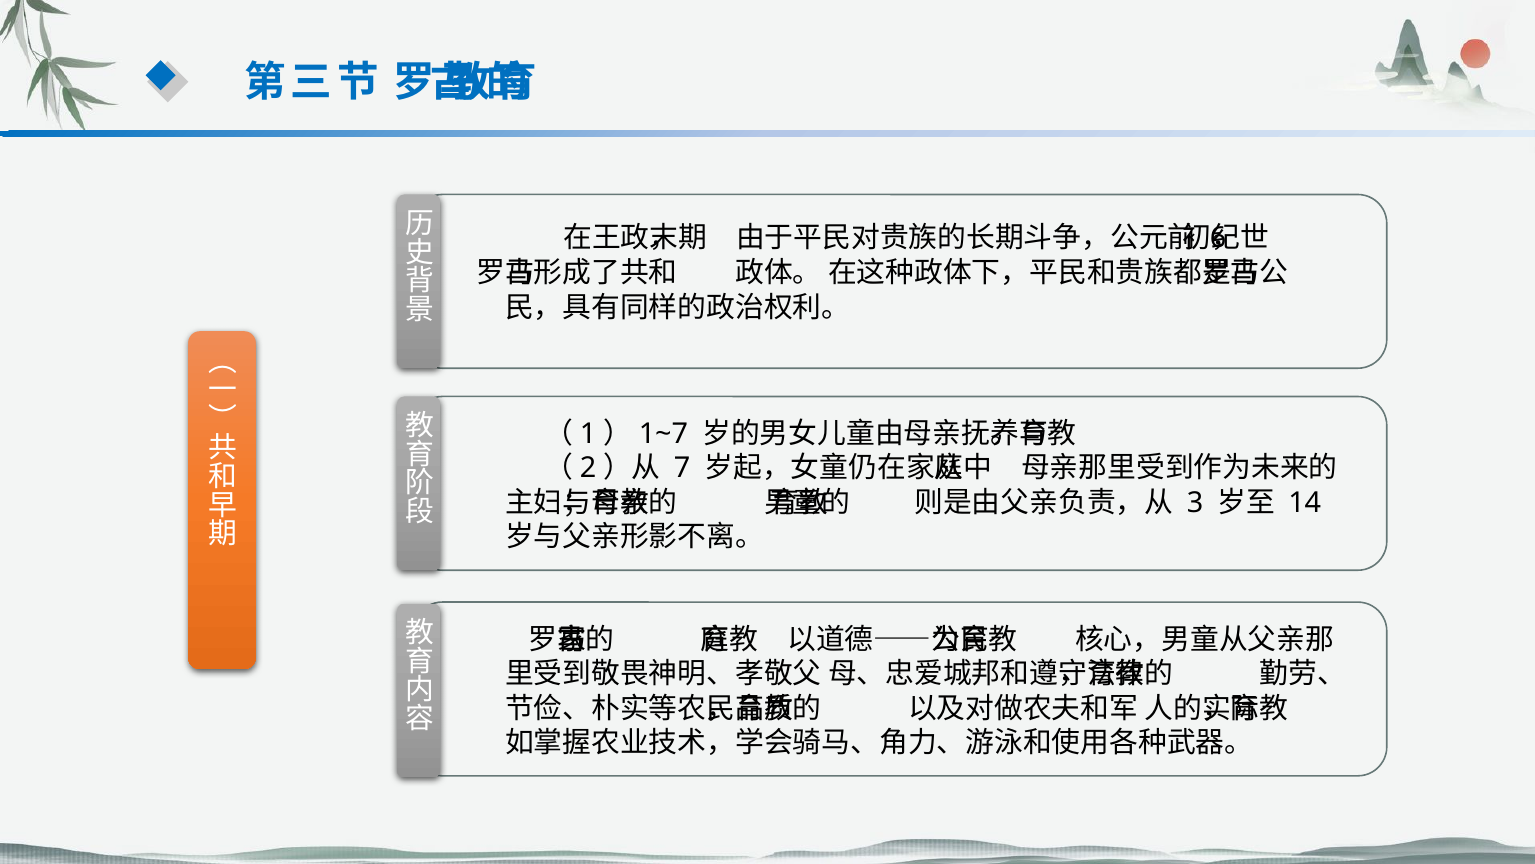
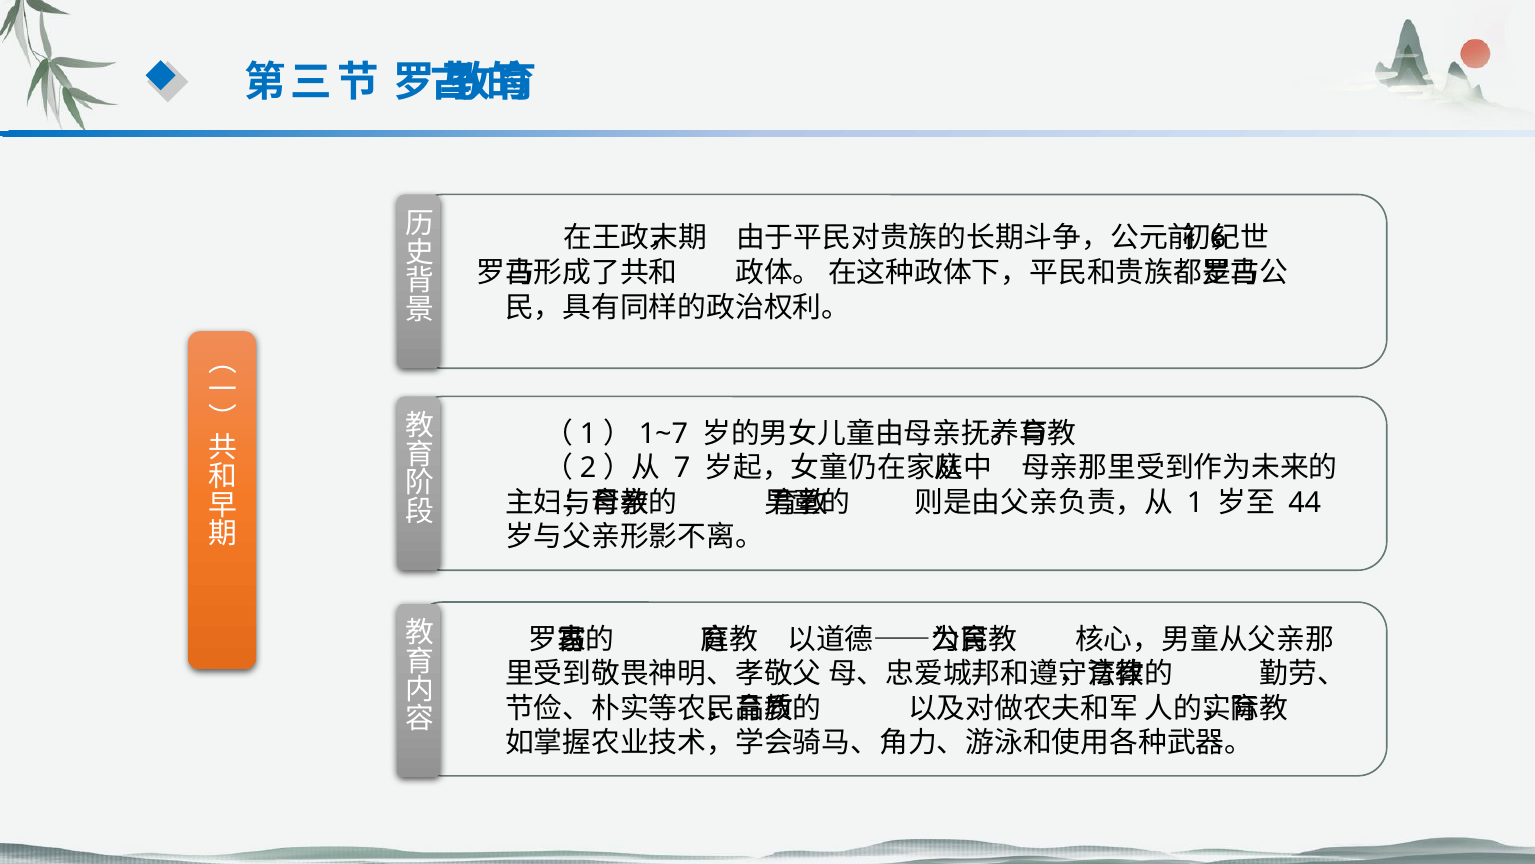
3: 3 -> 1 (1195, 502)
14: 14 -> 44 (1305, 502)
